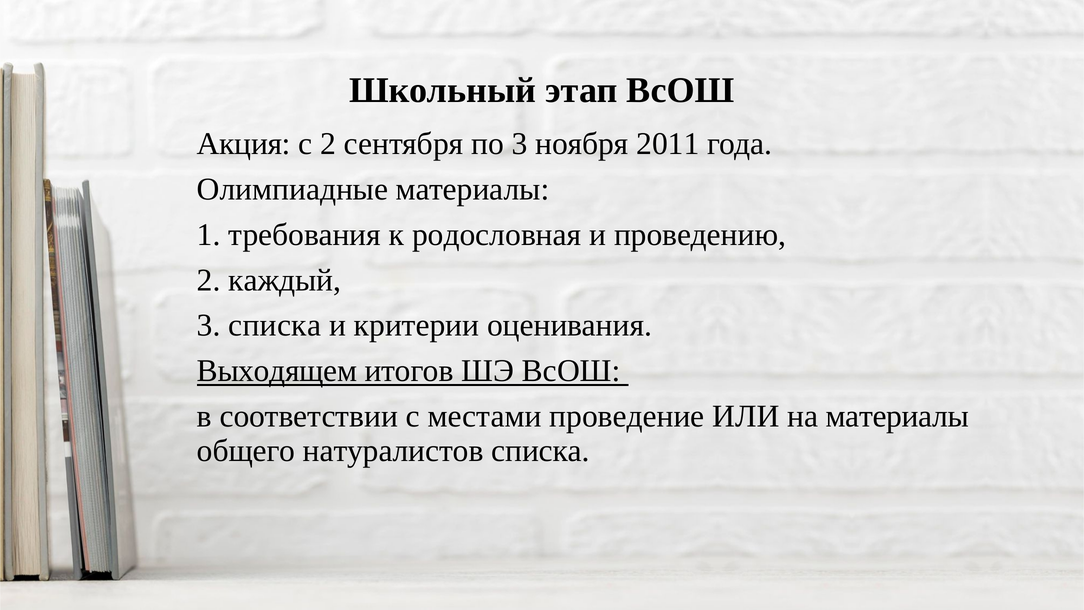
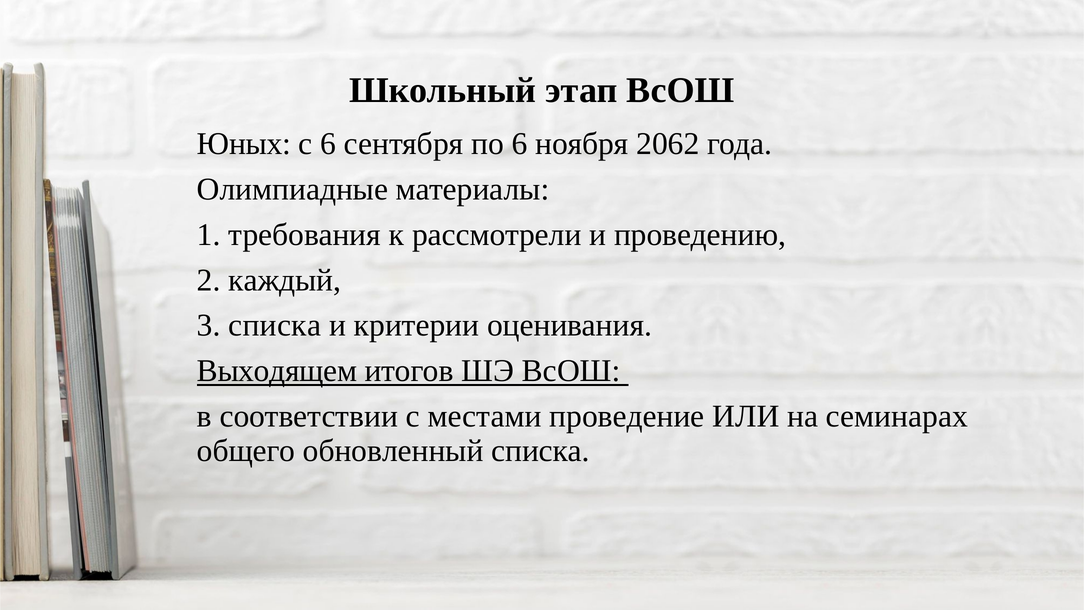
Акция: Акция -> Юных (244, 144)
с 2: 2 -> 6 (328, 144)
по 3: 3 -> 6 (520, 144)
2011: 2011 -> 2062 (668, 144)
родословная: родословная -> рассмотрели (497, 235)
на материалы: материалы -> семинарах (897, 416)
натуралистов: натуралистов -> обновленный (393, 450)
